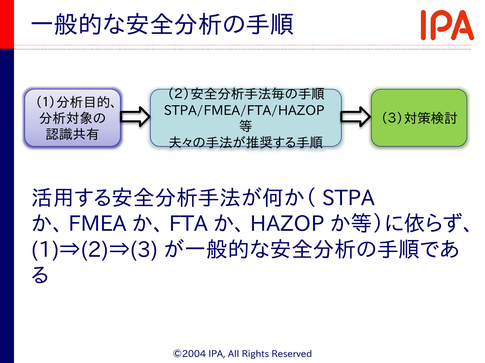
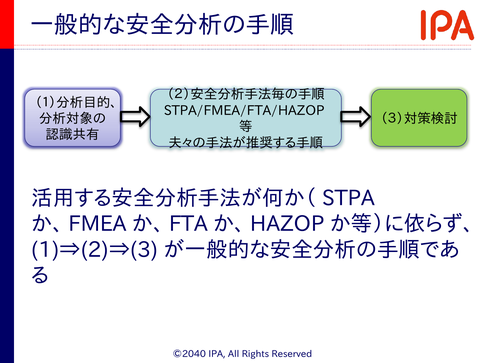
©2004: ©2004 -> ©2040 (189, 355)
